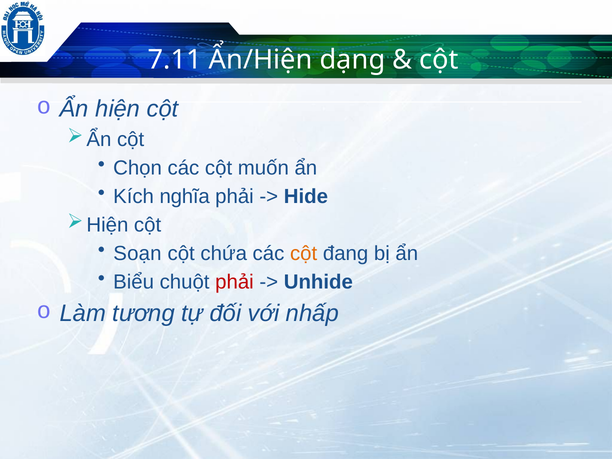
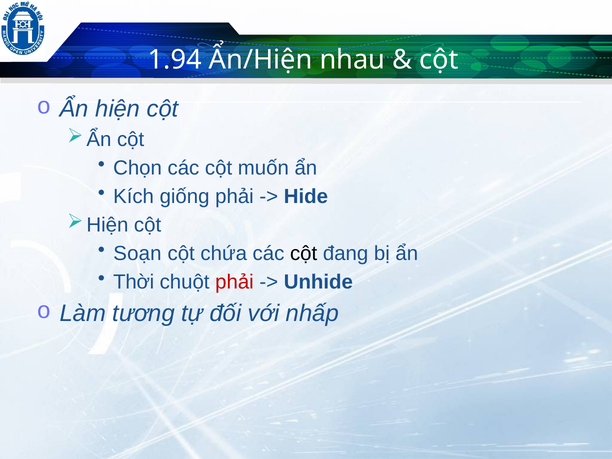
7.11: 7.11 -> 1.94 (175, 60)
dạng: dạng -> nhau (352, 60)
nghĩa: nghĩa -> giống (185, 196)
cột colour: orange -> black (304, 253)
Biểu: Biểu -> Thời (134, 282)
